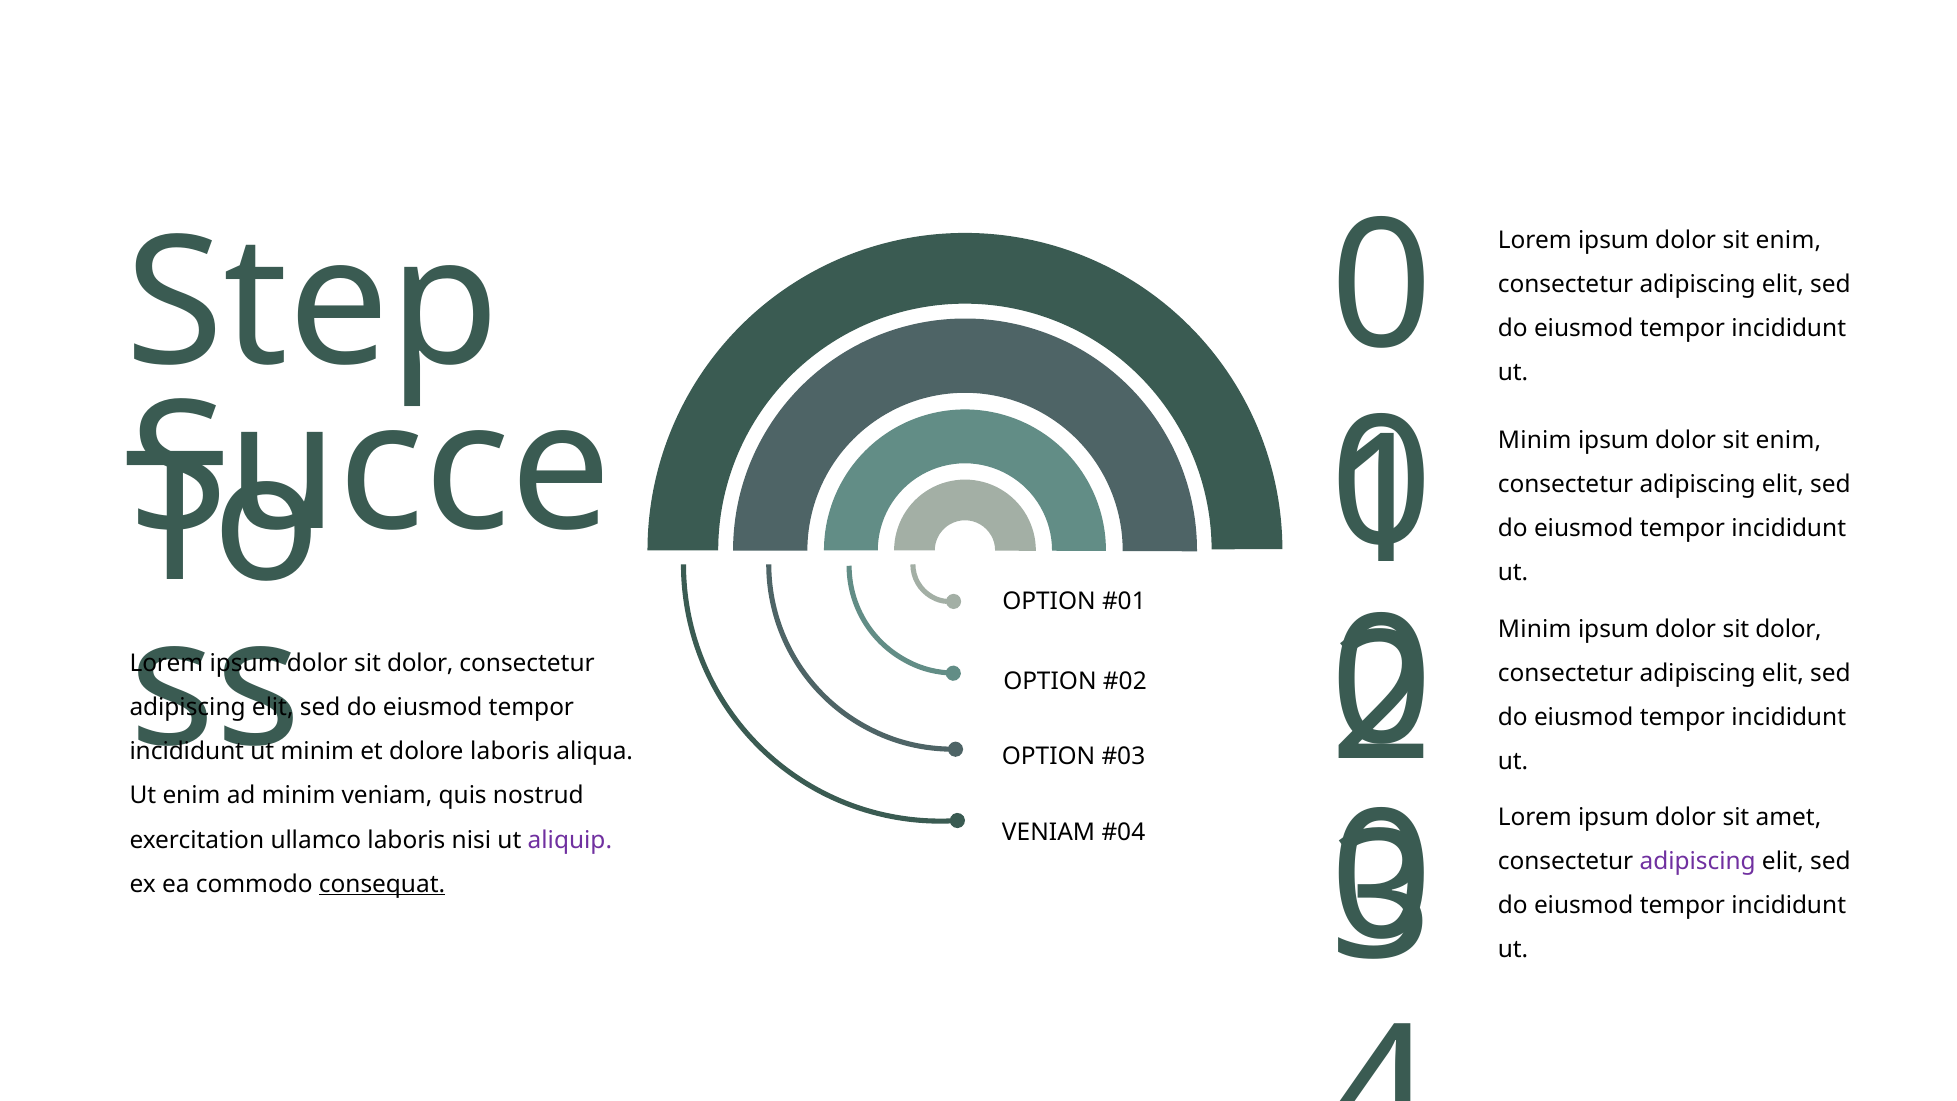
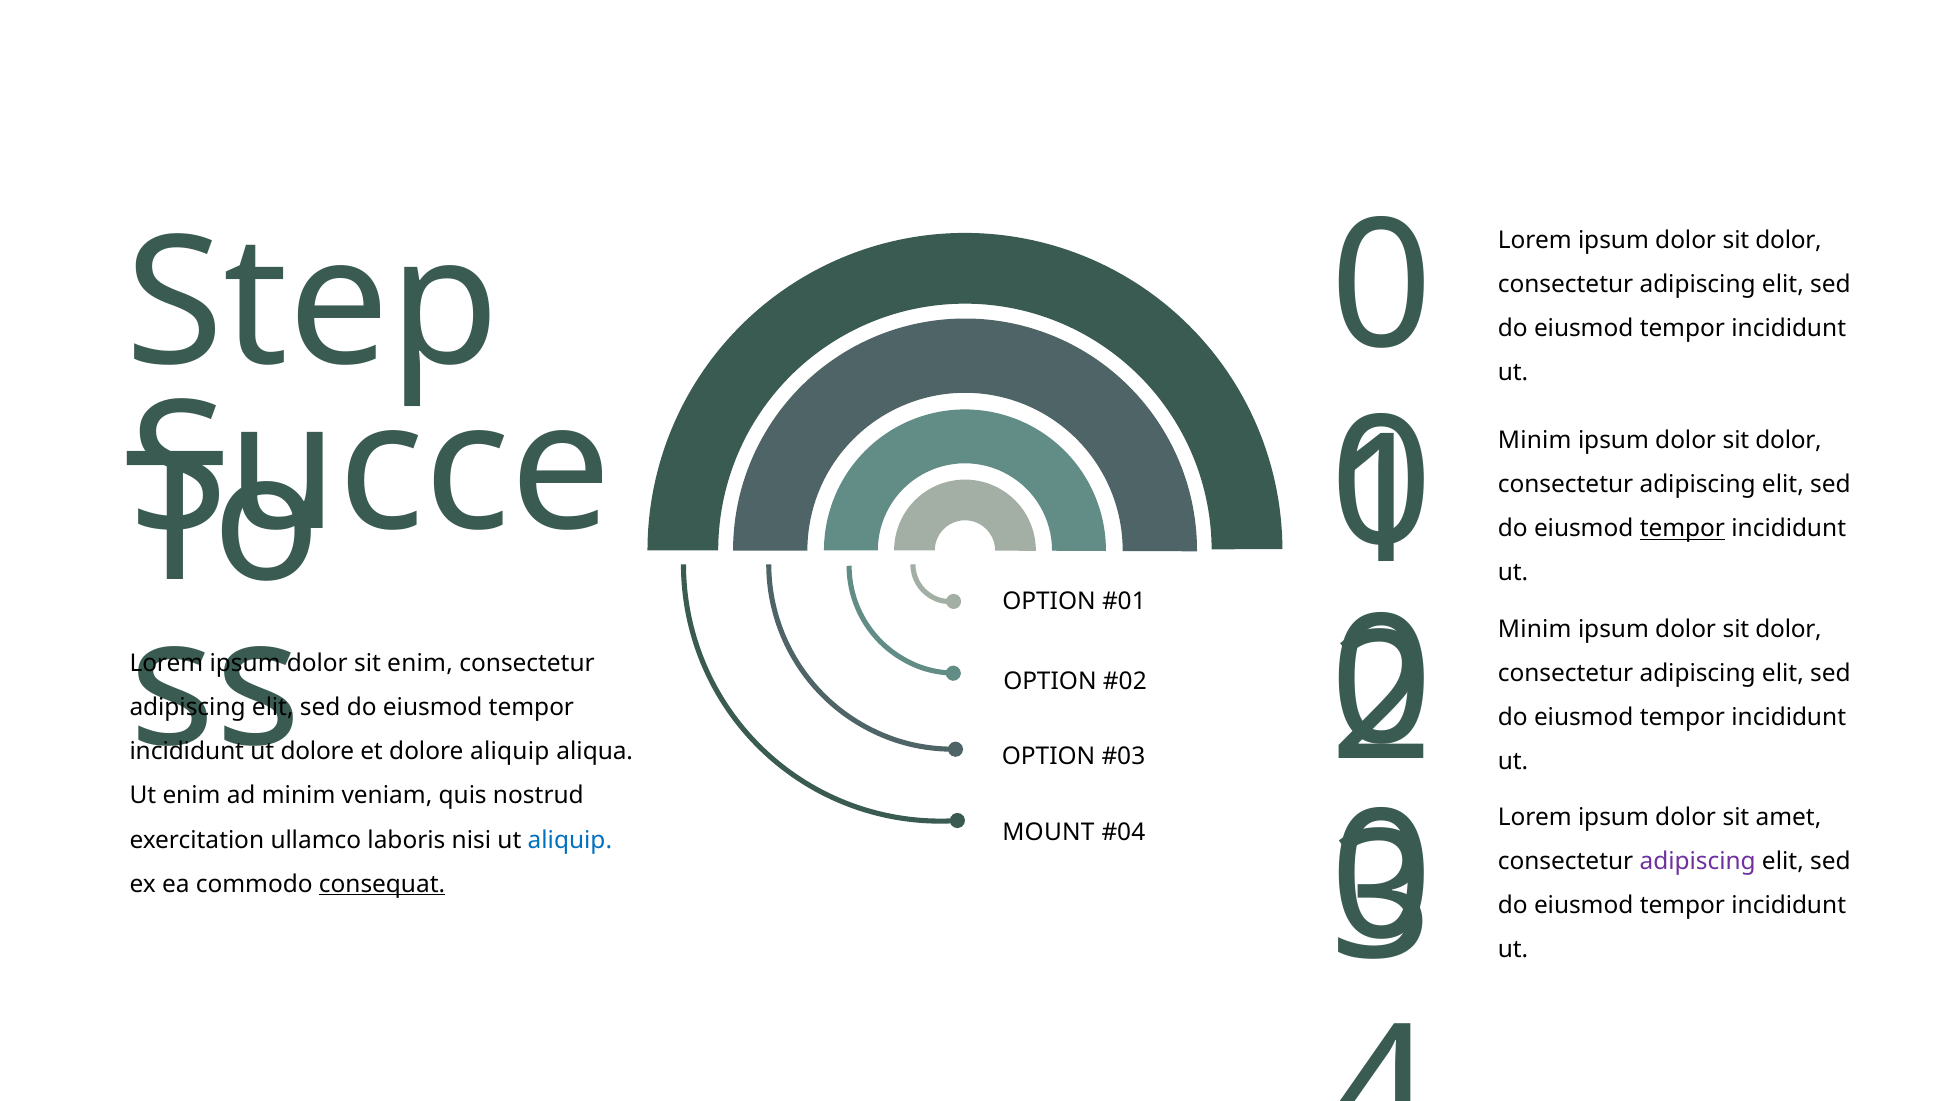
enim: enim -> dolor (1789, 241)
enim: enim -> dolor (1789, 441)
tempor underline: none -> present (1682, 529)
dolor: dolor -> enim (420, 664)
minim: minim -> dolore (317, 752)
dolore laboris: laboris -> aliquip (510, 752)
VENIAM: VENIAM -> MOUNT (1048, 832)
aliquip colour: purple -> blue (570, 840)
